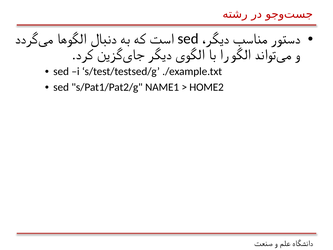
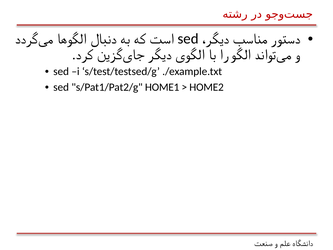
NAME1: NAME1 -> HOME1 (162, 87)
